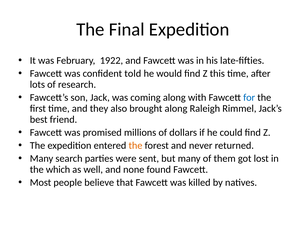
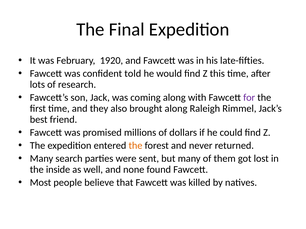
1922: 1922 -> 1920 (111, 61)
for colour: blue -> purple (249, 98)
which: which -> inside (58, 170)
